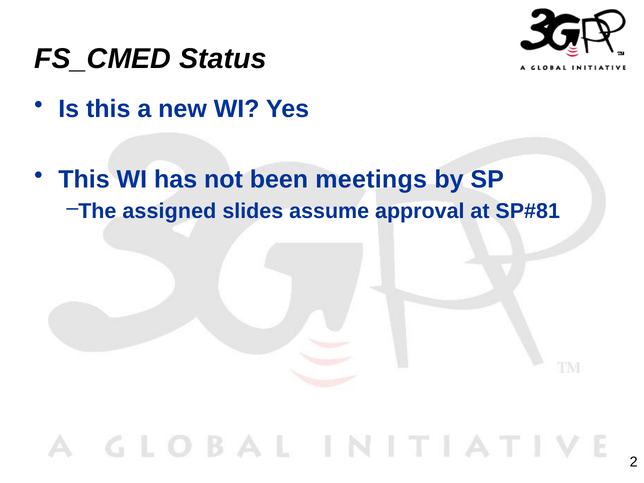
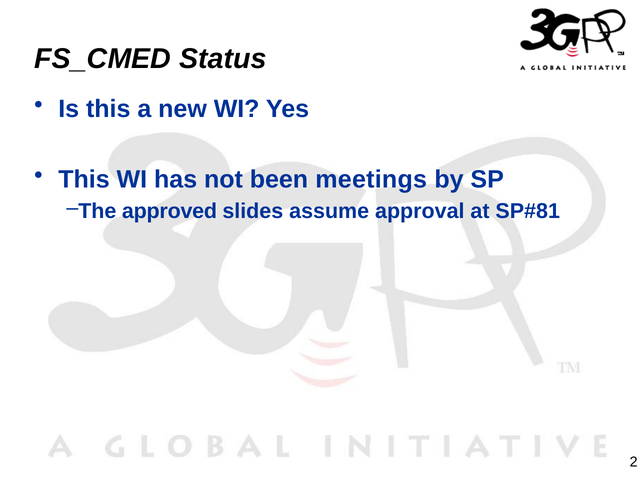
assigned: assigned -> approved (170, 211)
